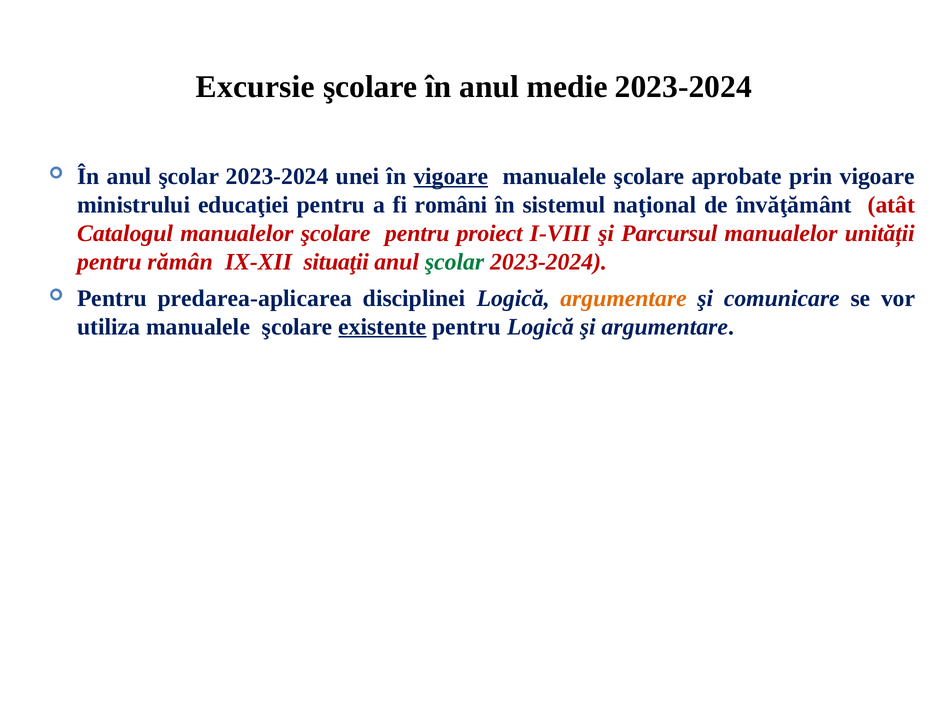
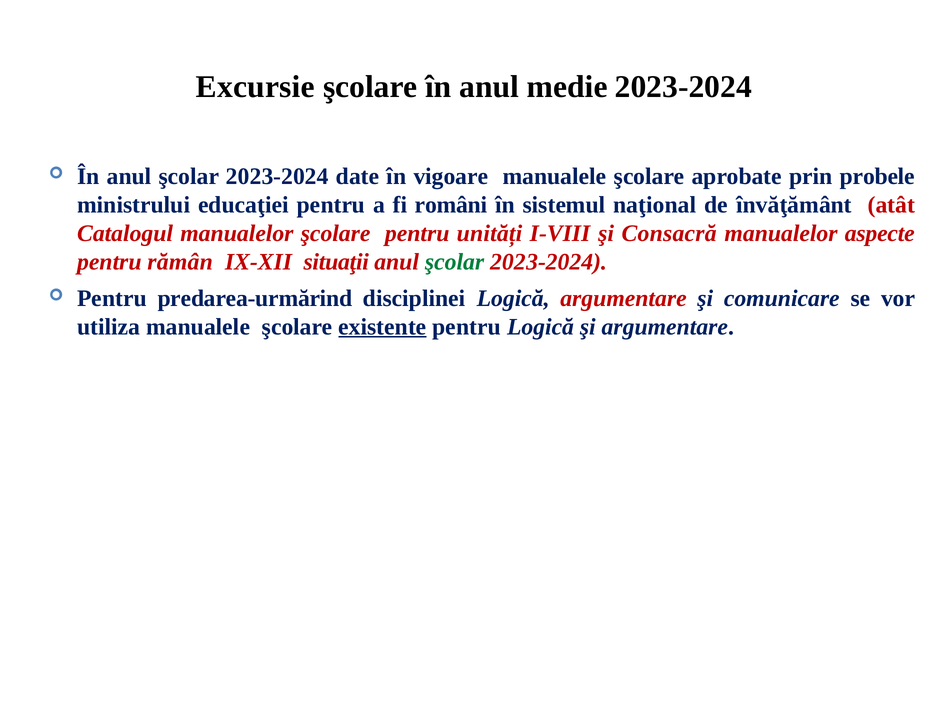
unei: unei -> date (358, 177)
vigoare underline: present -> none (451, 177)
prin vigoare: vigoare -> probele (877, 177)
proiect: proiect -> unități (489, 233)
Parcursul: Parcursul -> Consacră (669, 233)
unității: unității -> aspecte (880, 233)
predarea-aplicarea: predarea-aplicarea -> predarea-urmărind (255, 298)
argumentare colour: orange -> red (623, 298)
